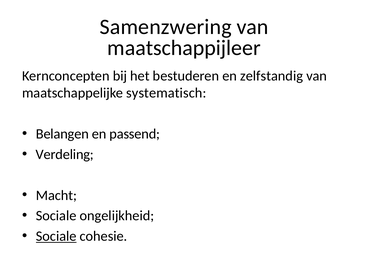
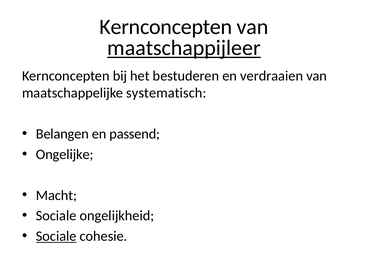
Samenzwering: Samenzwering -> Kernconcepten (166, 27)
maatschappijleer underline: none -> present (184, 48)
zelfstandig: zelfstandig -> verdraaien (272, 76)
Verdeling: Verdeling -> Ongelijke (65, 154)
